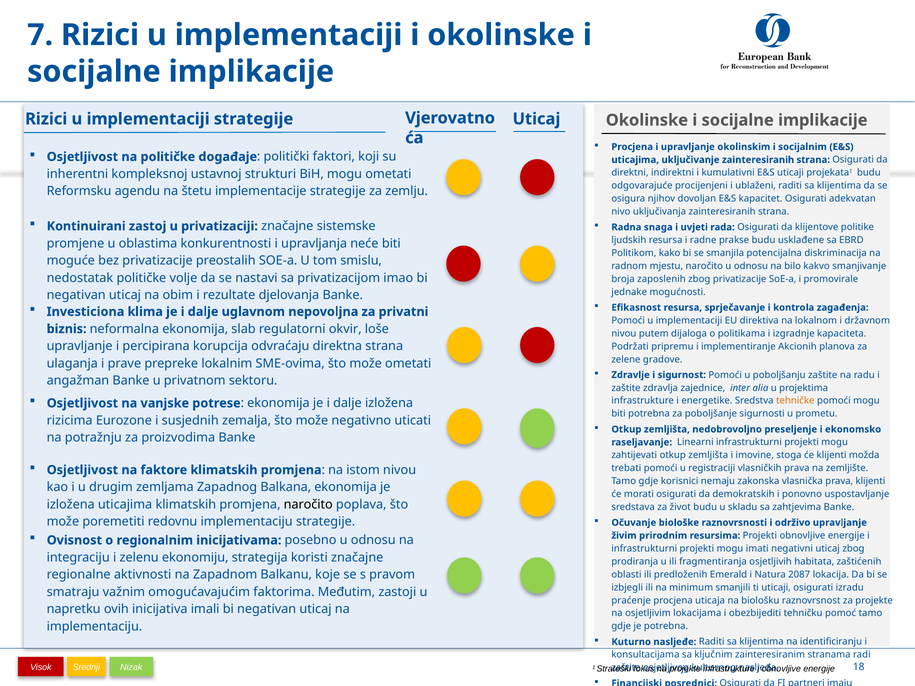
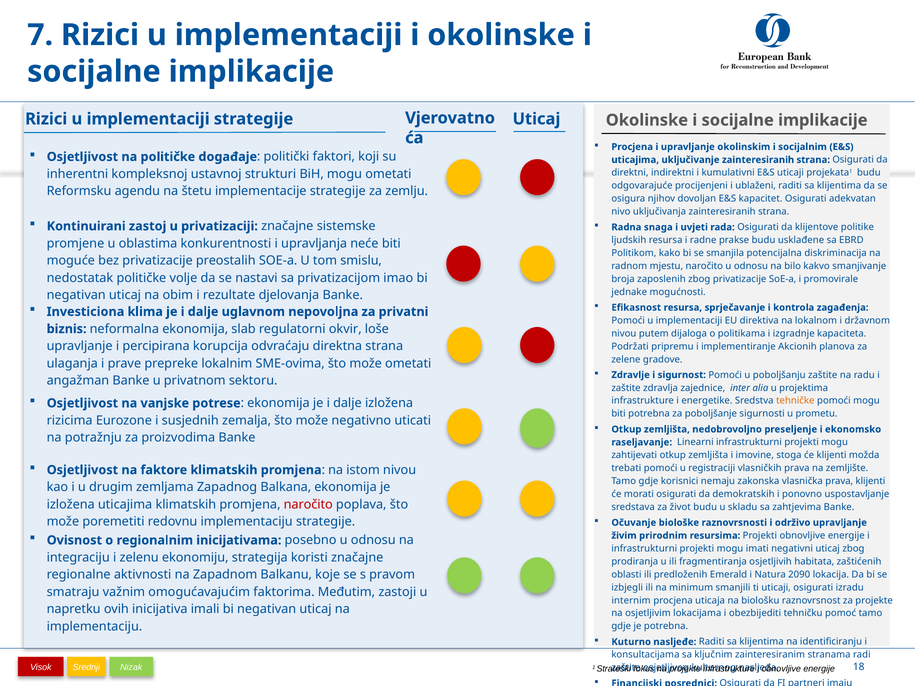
naročito colour: black -> red (308, 505)
2087: 2087 -> 2090 (799, 575)
praćenje: praćenje -> internim (631, 601)
